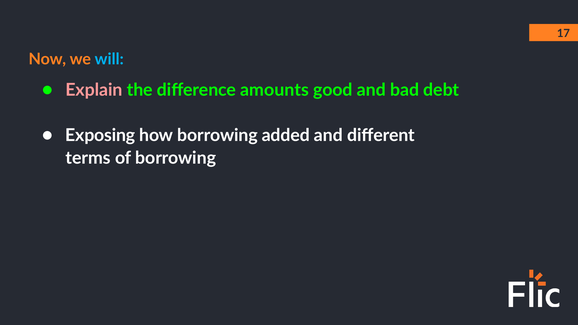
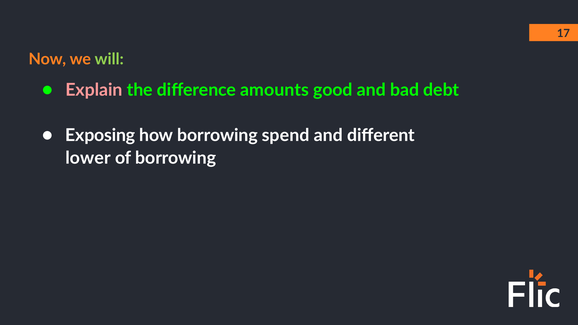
will colour: light blue -> light green (109, 59)
added: added -> spend (286, 135)
terms: terms -> lower (88, 158)
